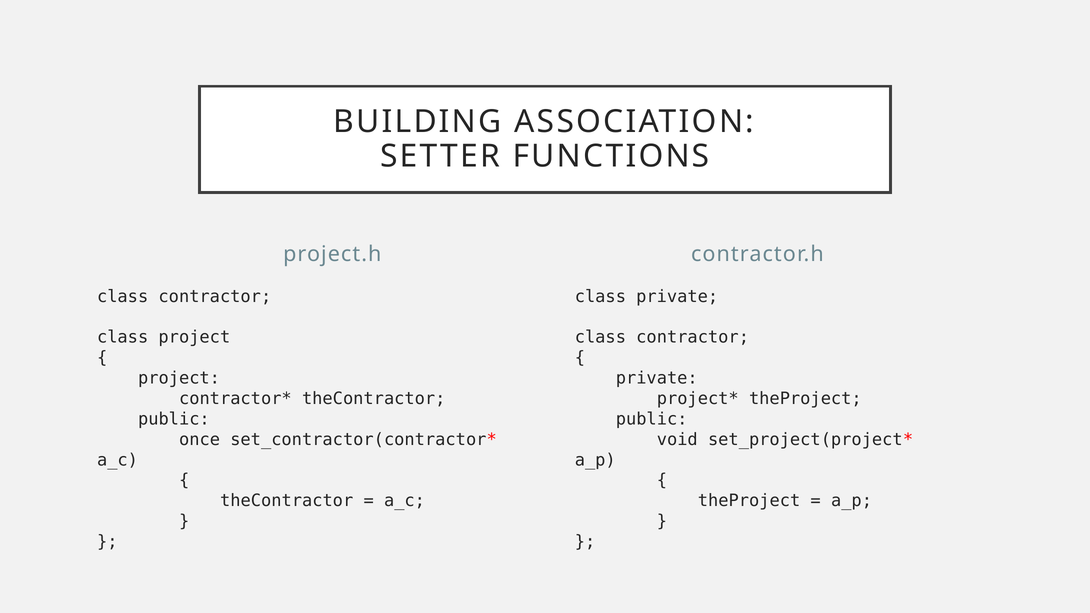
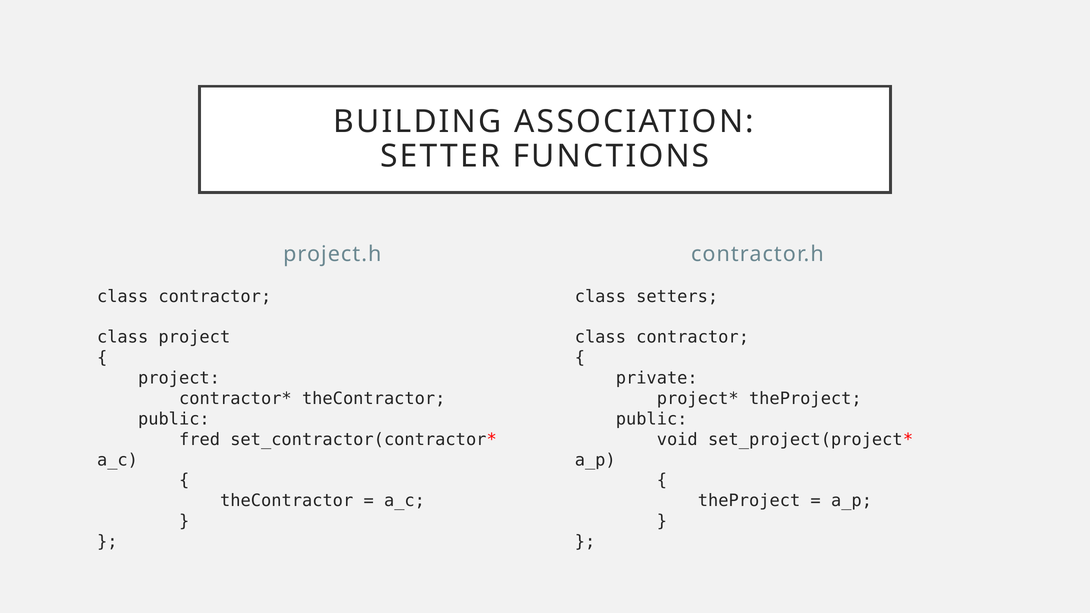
class private: private -> setters (677, 296)
once: once -> fred (200, 440)
